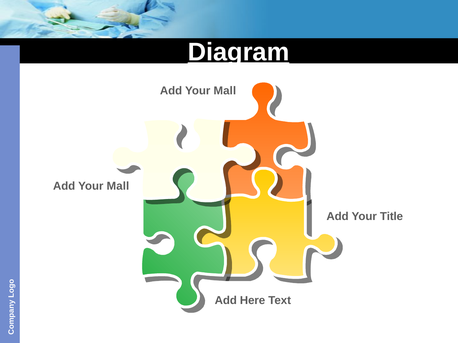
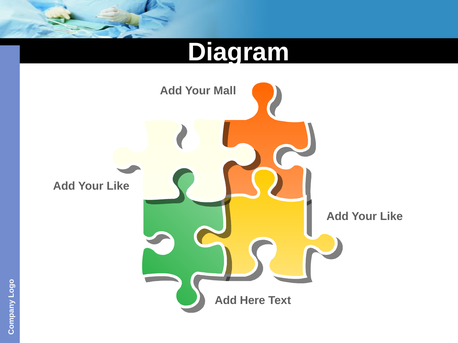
Diagram underline: present -> none (239, 52)
Mall: Mall -> Like (118, 186)
Title: Title -> Like (391, 217)
